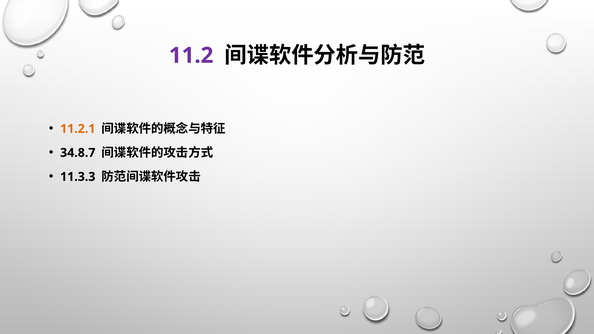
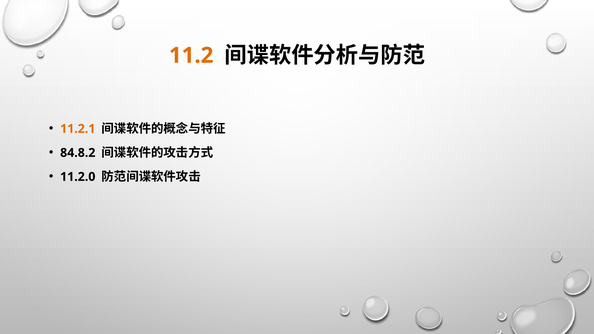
11.2 colour: purple -> orange (191, 55)
34.8.7: 34.8.7 -> 84.8.2 (78, 153)
11.3.3: 11.3.3 -> 11.2.0 (78, 177)
